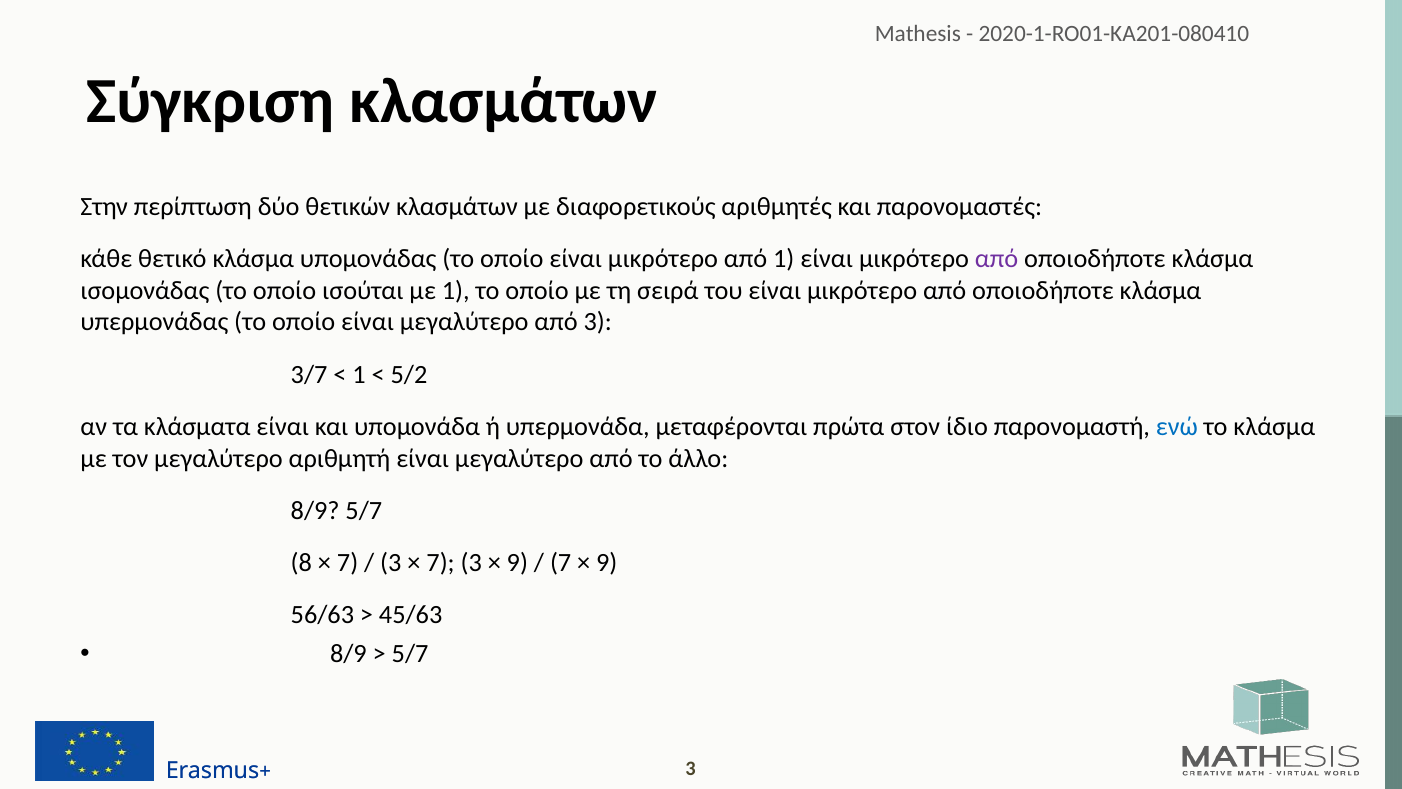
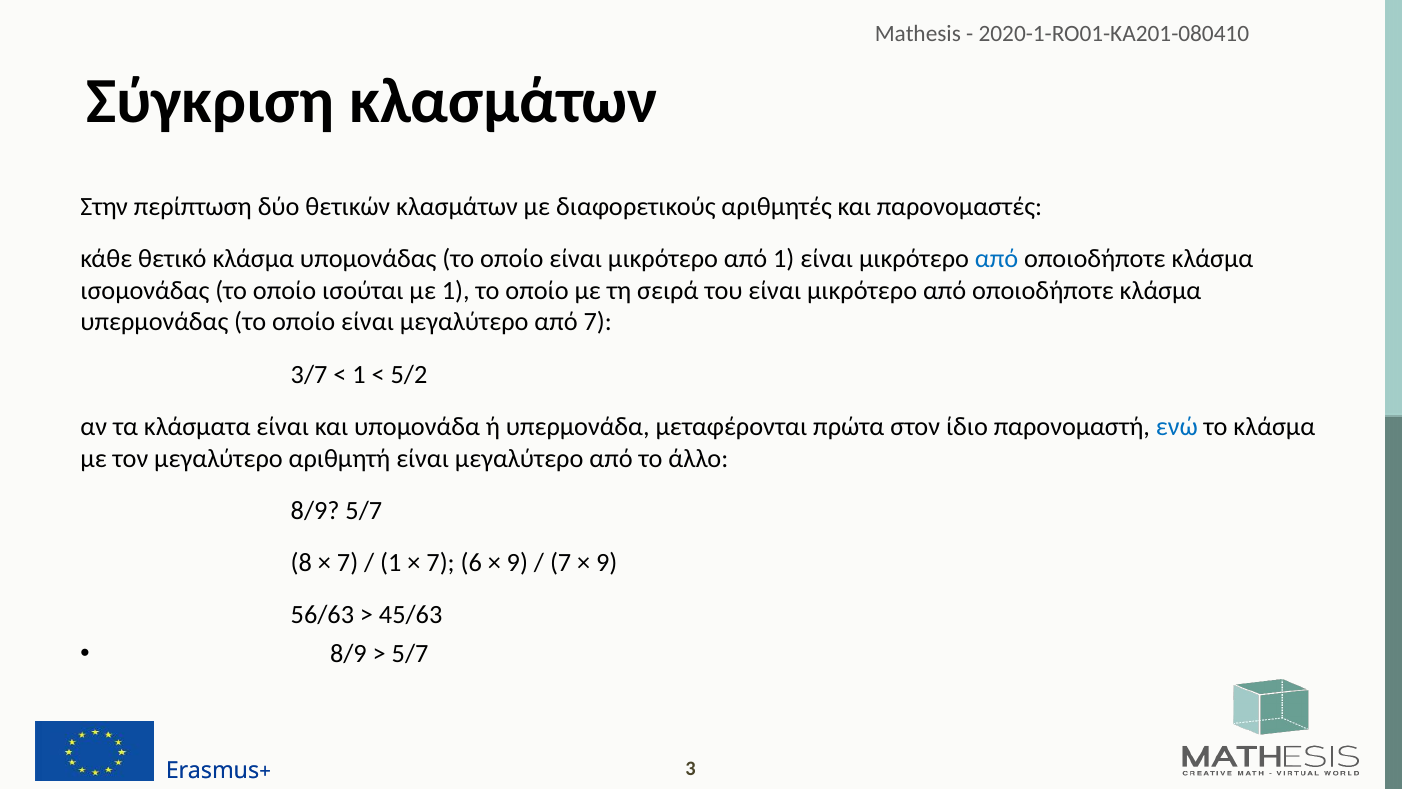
από colour: purple -> blue (996, 259)
από 3: 3 -> 7 (598, 322)
3: 3 -> 1 (391, 563)
7 3: 3 -> 6 (471, 563)
